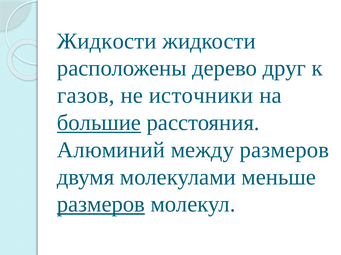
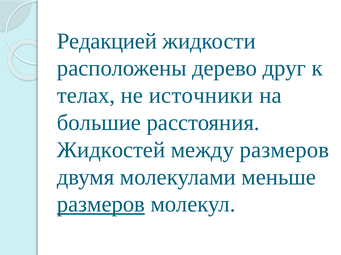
Жидкости: Жидкости -> Редакцией (107, 41)
газов: газов -> телах (86, 96)
большие underline: present -> none (99, 123)
Алюминий: Алюминий -> Жидкостей (111, 150)
